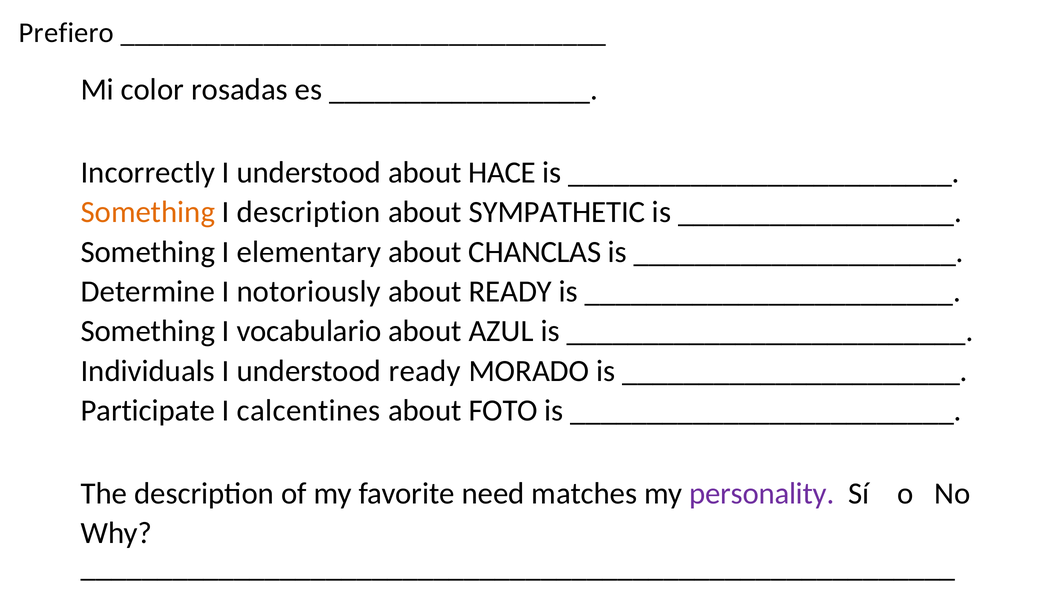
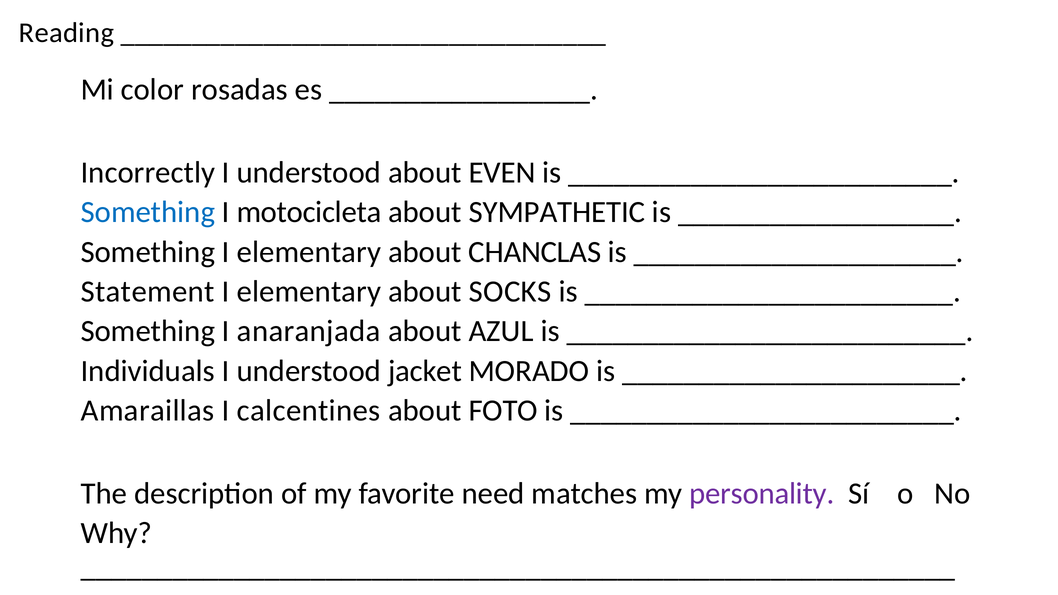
Prefiero: Prefiero -> Reading (67, 33)
HACE: HACE -> EVEN (502, 173)
Something colour: orange -> blue (148, 212)
I description: description -> motocicleta (309, 212)
Determine: Determine -> Statement (148, 292)
notoriously: notoriously -> elementary (309, 292)
about READY: READY -> SOCKS (510, 292)
vocabulario: vocabulario -> anaranjada (309, 331)
understood ready: ready -> jacket (425, 371)
Participate: Participate -> Amaraillas (148, 411)
